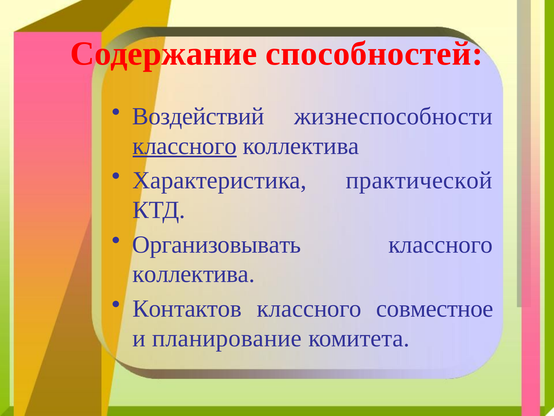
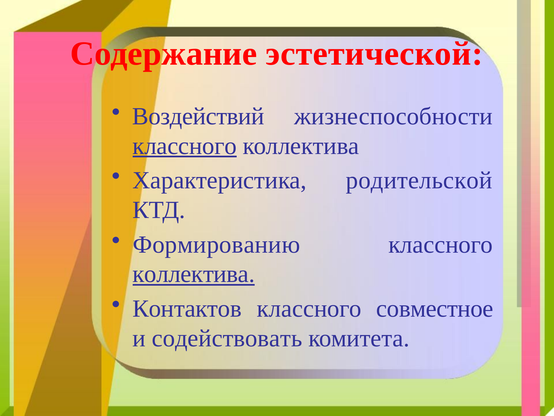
способностей: способностей -> эстетической (374, 54)
практической: практической -> родительской (419, 180)
Организовывать: Организовывать -> Формированию (216, 244)
коллектива underline: none -> present (194, 274)
планирование: планирование -> содействовать (227, 338)
